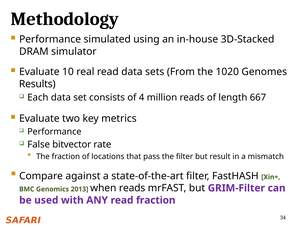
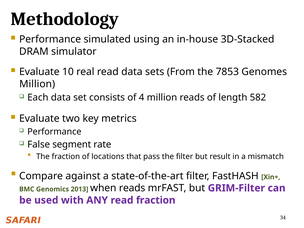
1020: 1020 -> 7853 (227, 72)
Results: Results -> Million (37, 84)
667: 667 -> 582 (258, 98)
bitvector: bitvector -> segment (72, 145)
